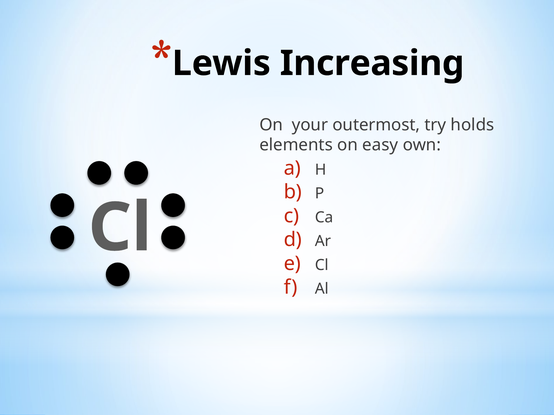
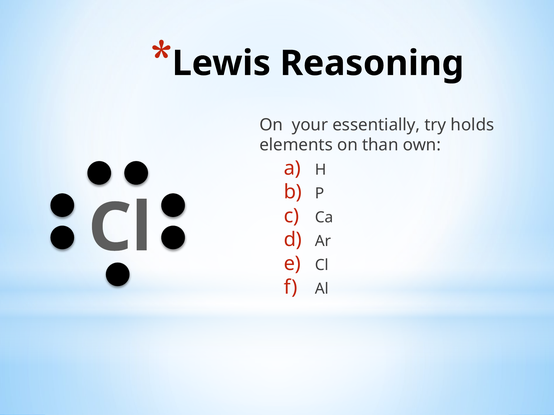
Increasing: Increasing -> Reasoning (372, 63)
outermost: outermost -> essentially (376, 125)
easy: easy -> than (380, 145)
